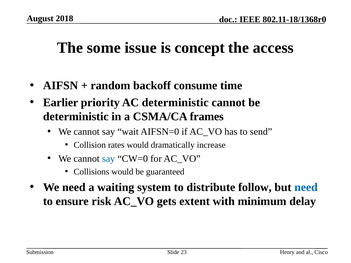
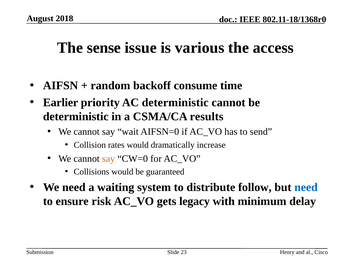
some: some -> sense (104, 48)
concept: concept -> various (200, 48)
frames: frames -> results (207, 117)
say colour: blue -> orange (109, 159)
extent: extent -> legacy (195, 201)
